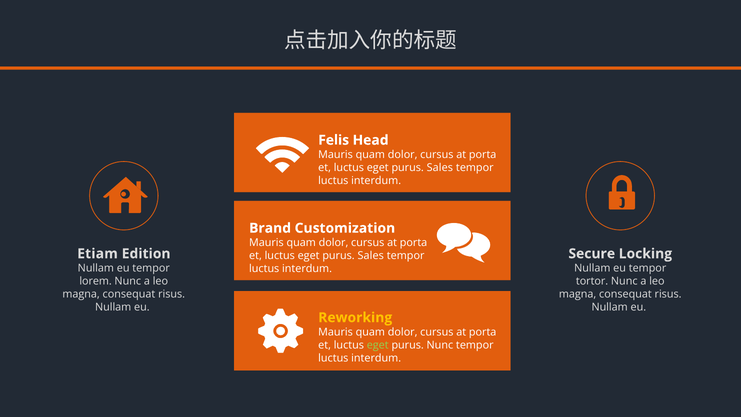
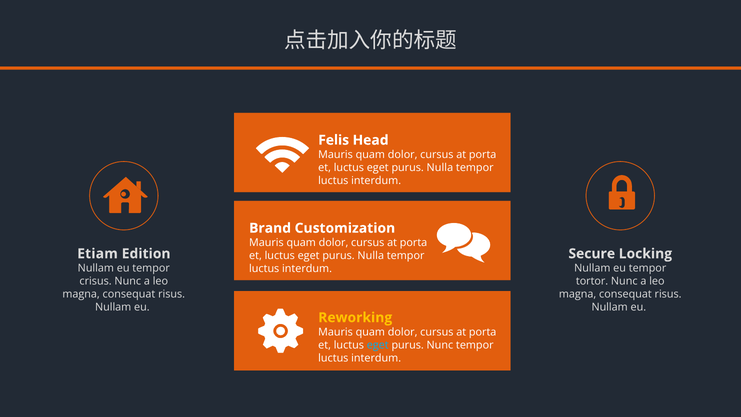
Sales: Sales -> Nulla (440, 168)
Sales: Sales -> Nulla (371, 256)
lorem: lorem -> crisus (96, 281)
eget colour: light green -> light blue (378, 345)
